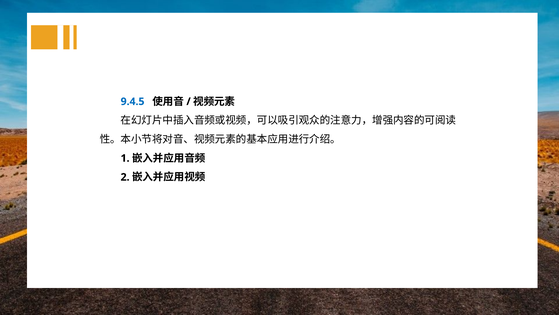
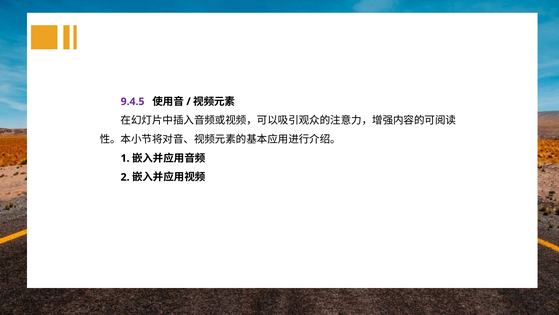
9.4.5 colour: blue -> purple (133, 101)
